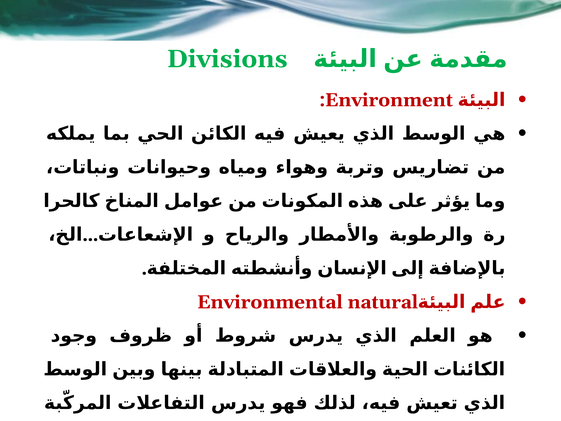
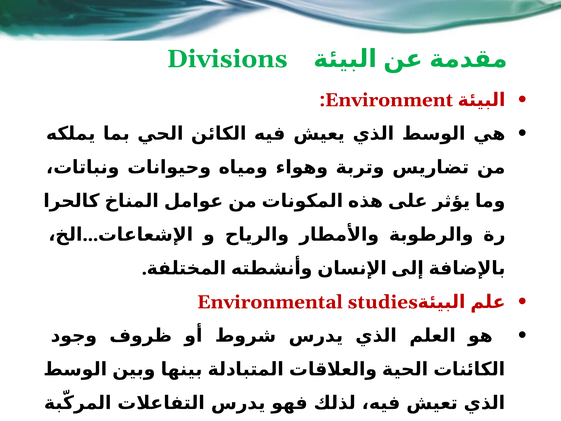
natural: natural -> studies (383, 302)
